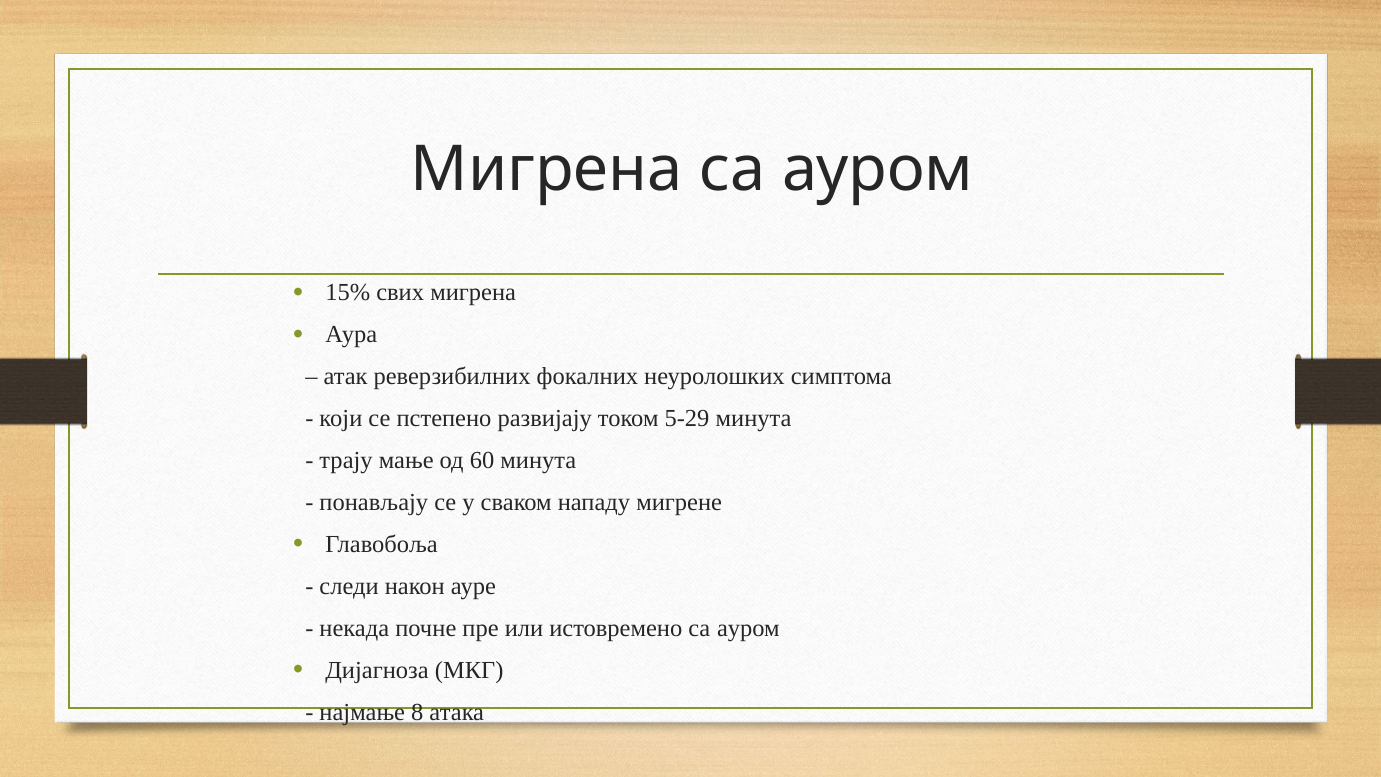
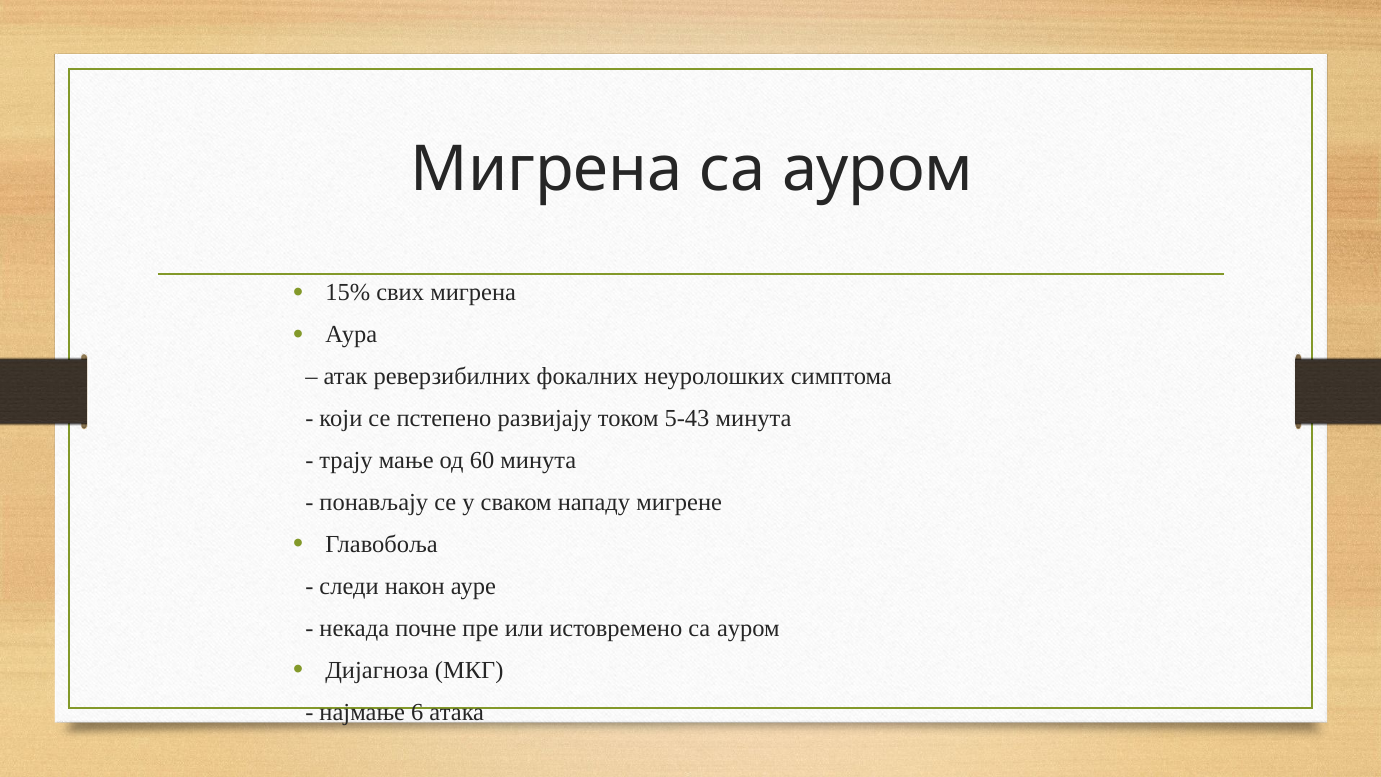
5-29: 5-29 -> 5-43 (687, 418)
8: 8 -> 6 (417, 712)
